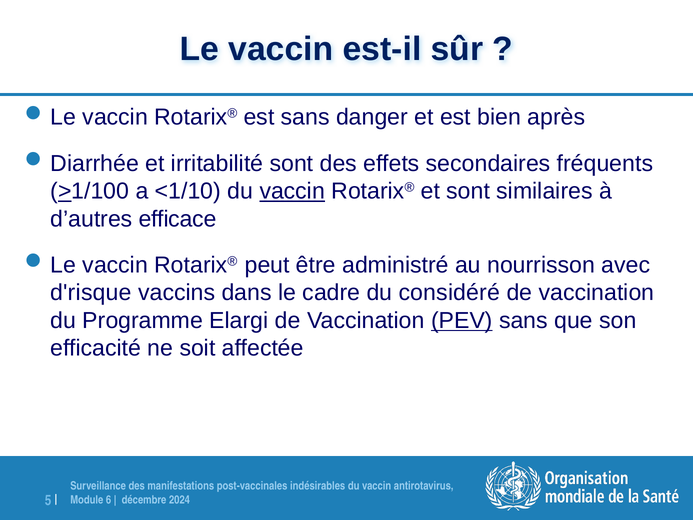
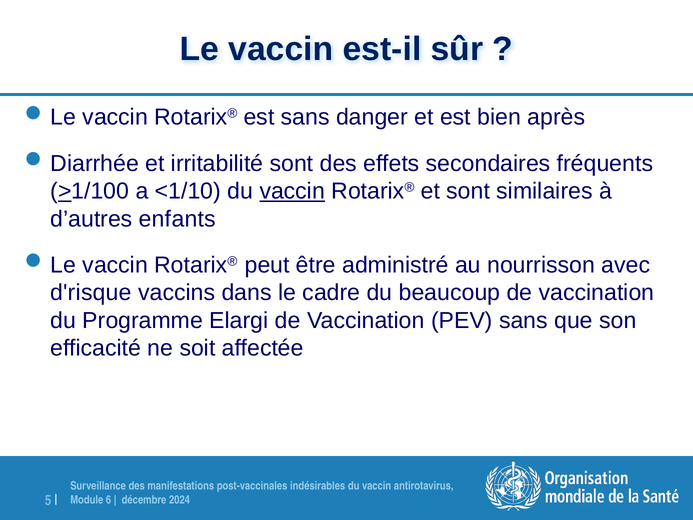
efficace: efficace -> enfants (177, 219)
considéré: considéré -> beaucoup (449, 293)
PEV underline: present -> none (462, 320)
